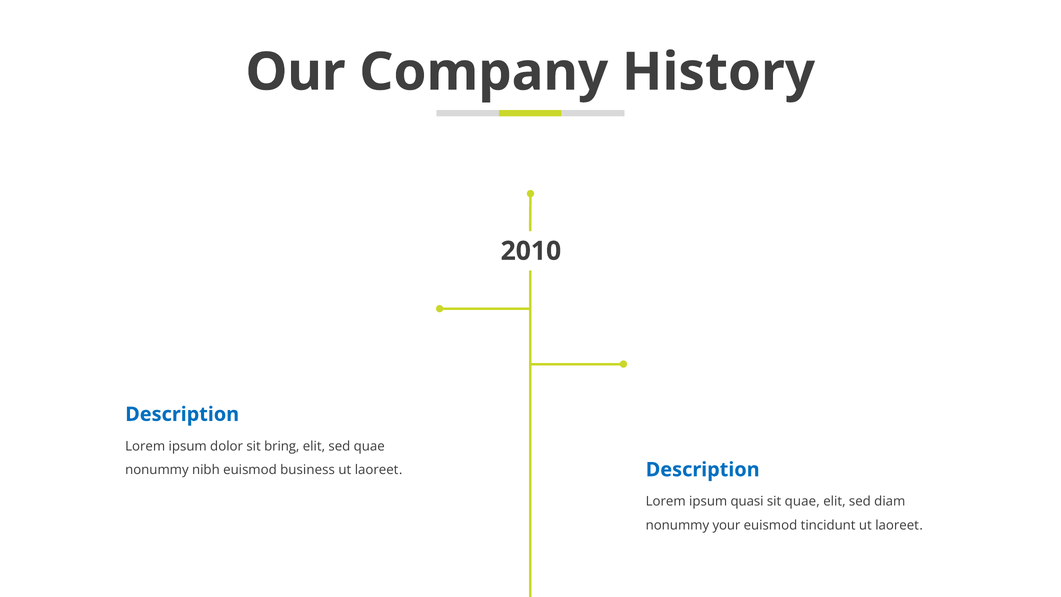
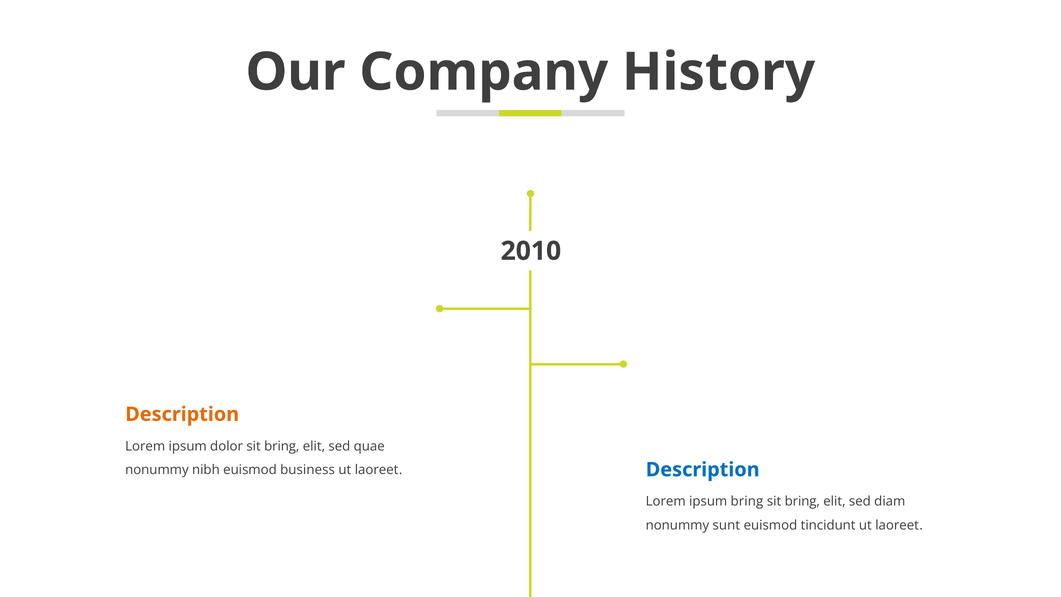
Description colour: blue -> orange (182, 414)
ipsum quasi: quasi -> bring (747, 501)
quae: quae -> bring (802, 501)
your: your -> sunt (726, 525)
